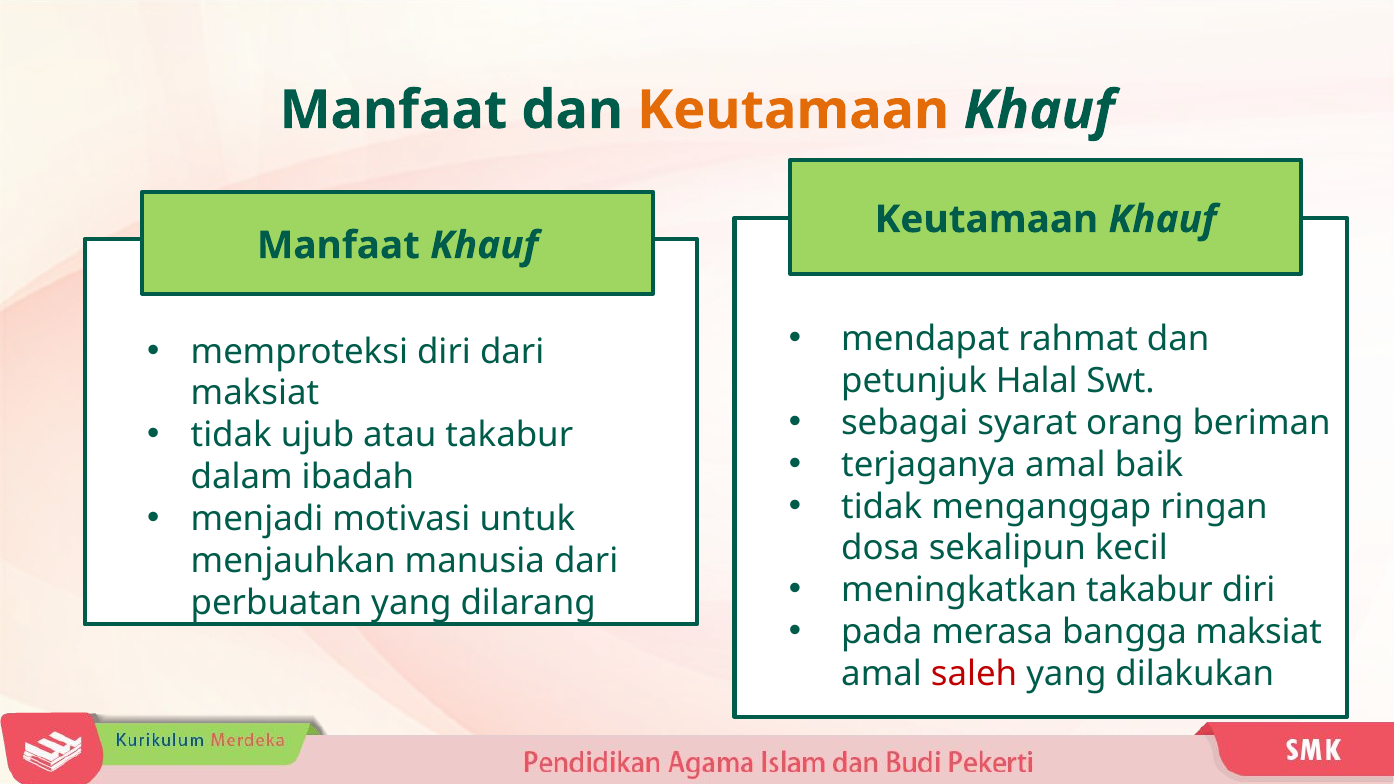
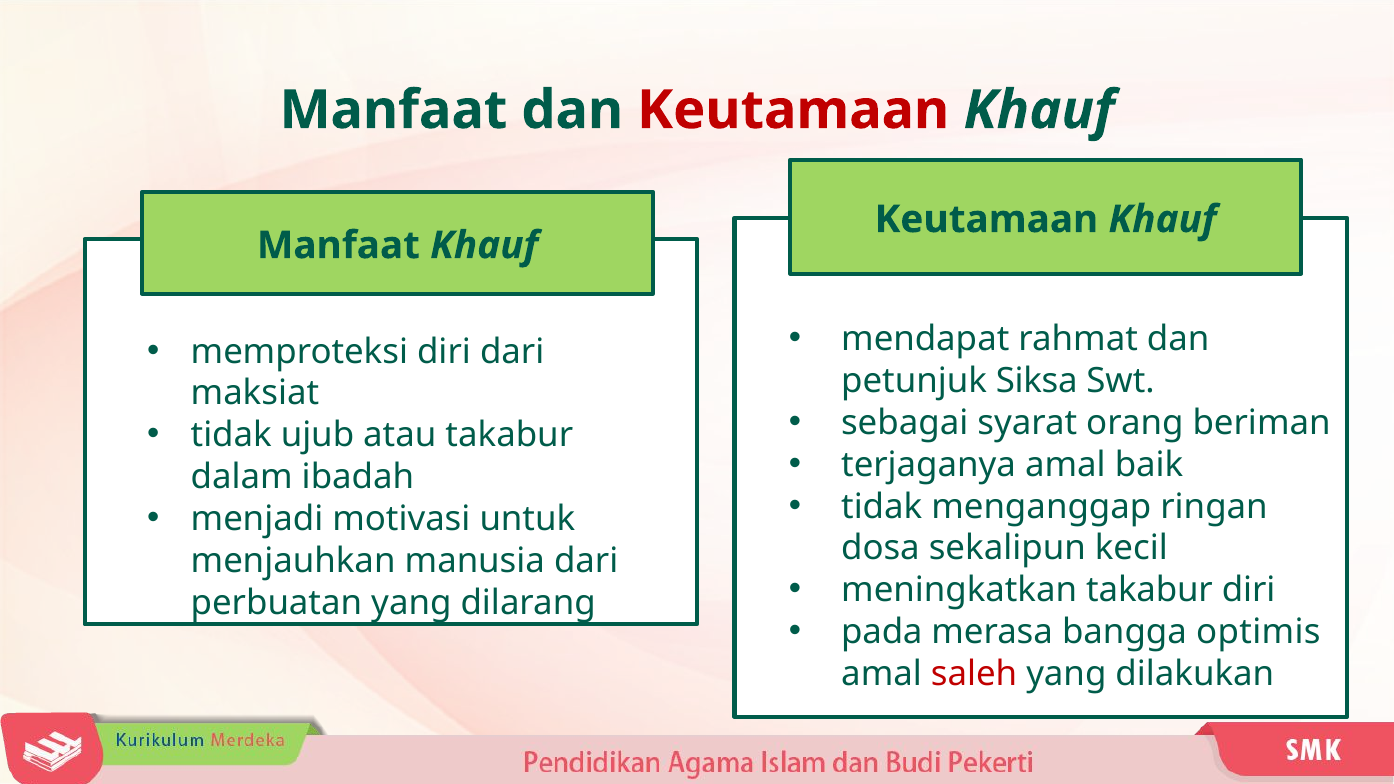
Keutamaan colour: orange -> red (793, 110)
Halal: Halal -> Siksa (1037, 381)
bangga maksiat: maksiat -> optimis (1258, 632)
